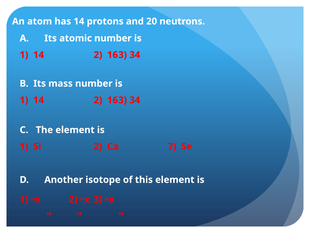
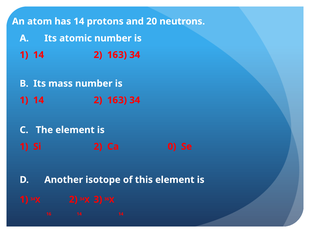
7: 7 -> 0 (172, 146)
